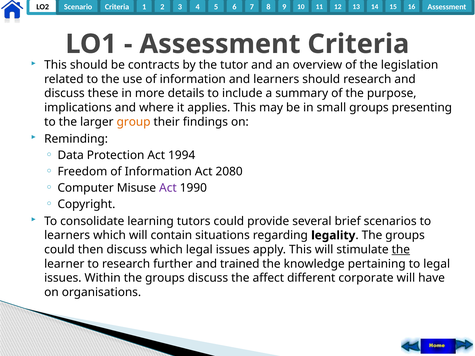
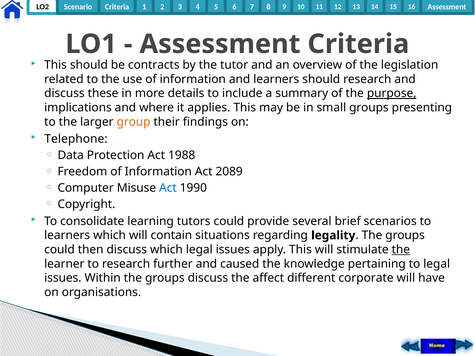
purpose underline: none -> present (392, 93)
Reminding: Reminding -> Telephone (76, 139)
1994: 1994 -> 1988 (182, 155)
2080: 2080 -> 2089 (229, 172)
Act colour: purple -> blue (168, 188)
trained: trained -> caused (240, 264)
